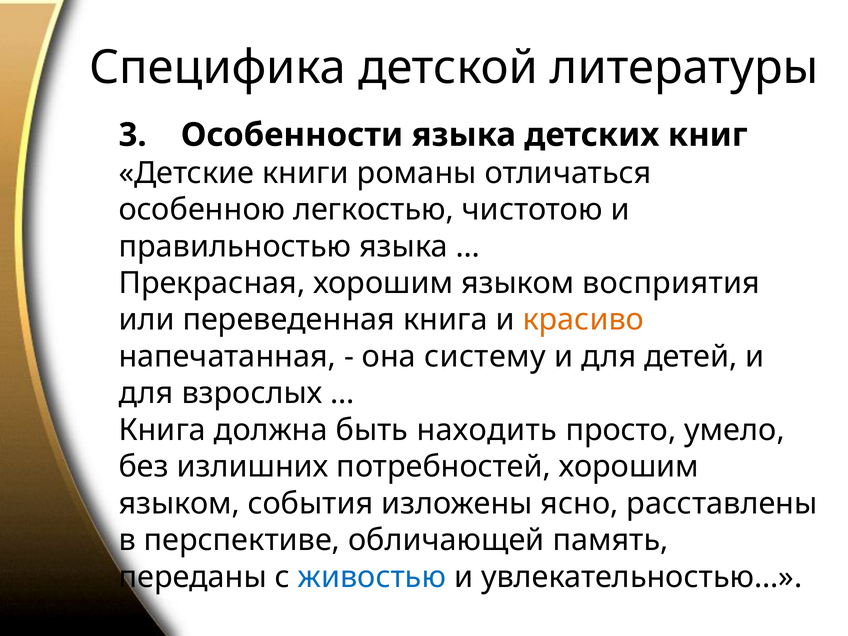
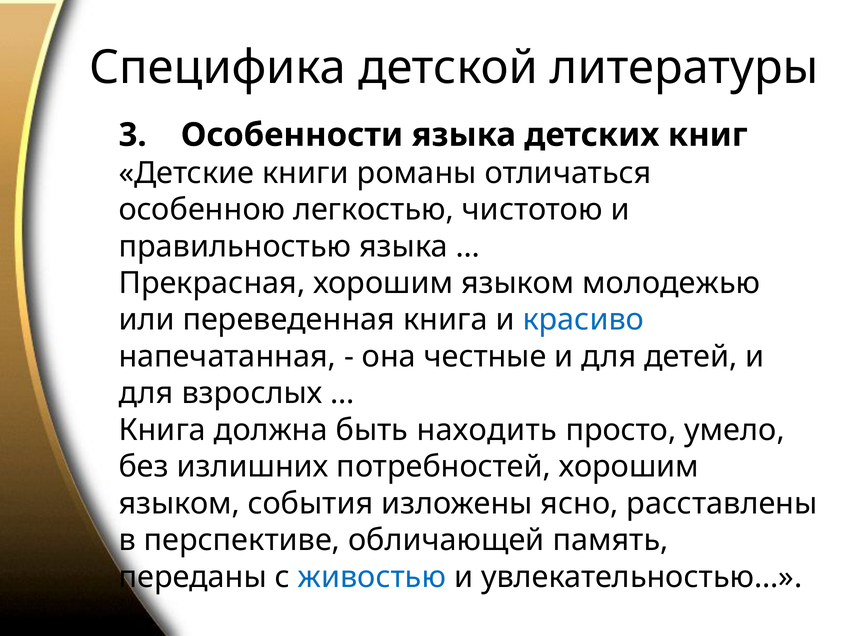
восприятия: восприятия -> молодежью (671, 283)
красиво colour: orange -> blue (583, 320)
систему: систему -> честные (485, 357)
